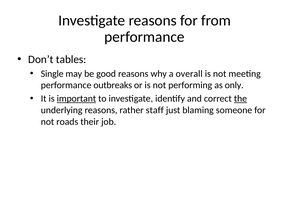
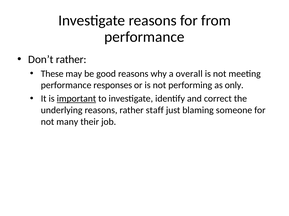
Don’t tables: tables -> rather (71, 60)
Single: Single -> These (52, 74)
outbreaks: outbreaks -> responses (113, 85)
the underline: present -> none (240, 99)
roads: roads -> many (67, 122)
